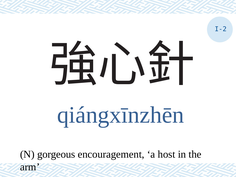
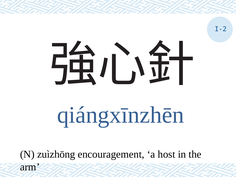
gorgeous: gorgeous -> zuìzhōng (56, 154)
